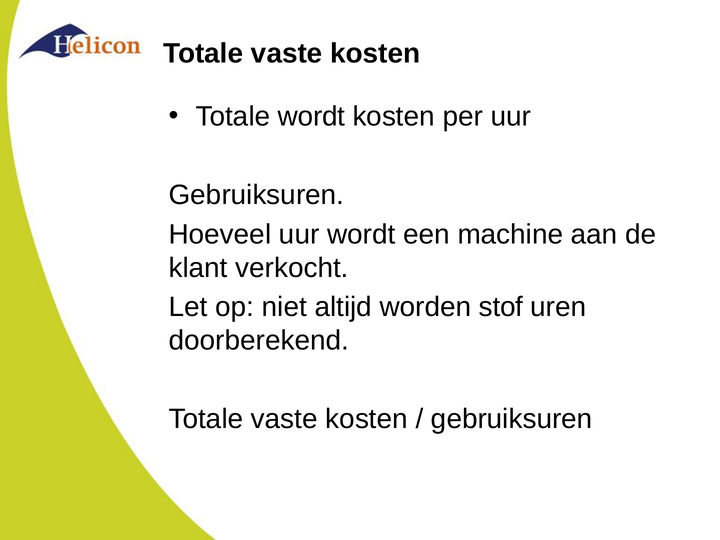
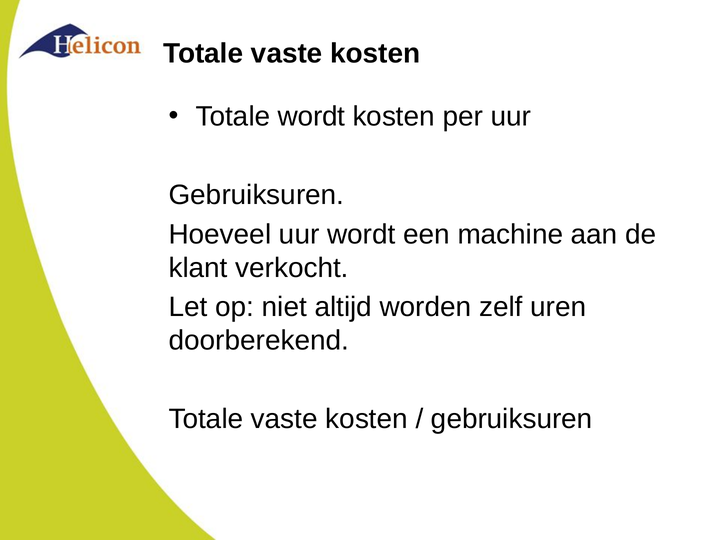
stof: stof -> zelf (501, 307)
